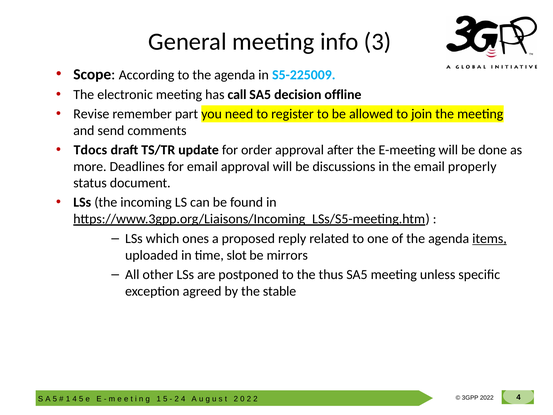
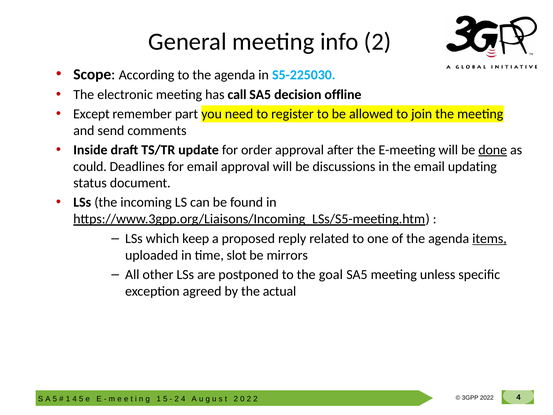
info 3: 3 -> 2 (378, 42)
S5-225009: S5-225009 -> S5-225030 (304, 75)
Revise: Revise -> Except (91, 114)
Tdocs: Tdocs -> Inside (90, 150)
done underline: none -> present (493, 150)
more: more -> could (90, 166)
properly: properly -> updating (472, 166)
ones: ones -> keep (196, 239)
thus: thus -> goal (331, 274)
stable: stable -> actual (280, 291)
